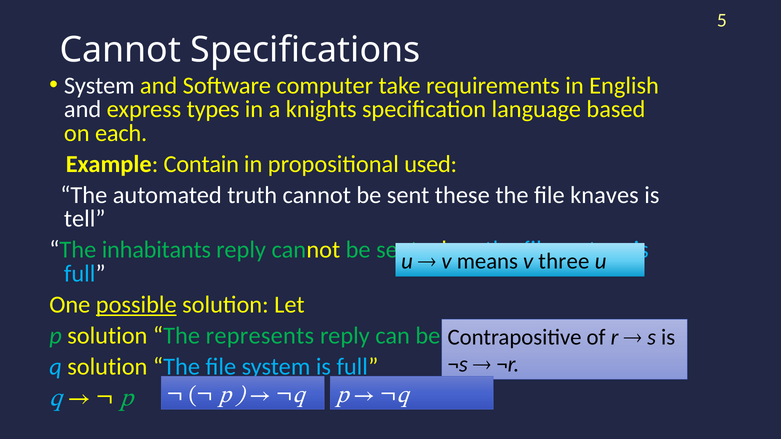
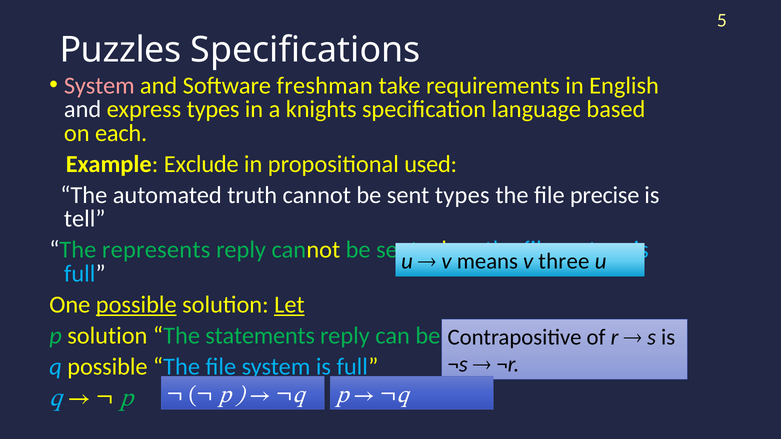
Cannot: Cannot -> Puzzles (120, 50)
System colour: white -> pink (99, 86)
computer: computer -> freshman (325, 86)
Contain: Contain -> Exclude (201, 164)
sent these: these -> types (462, 195)
knaves: knaves -> precise (605, 195)
inhabitants: inhabitants -> represents (156, 250)
Let underline: none -> present (289, 305)
represents: represents -> statements (260, 336)
q solution: solution -> possible (107, 367)
